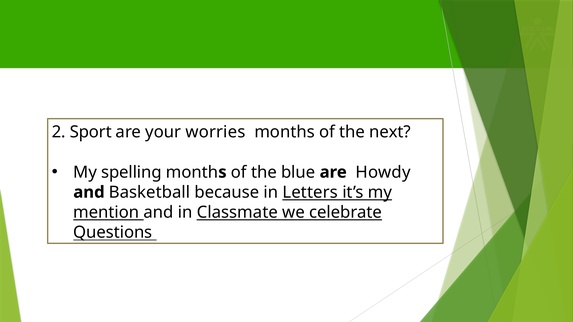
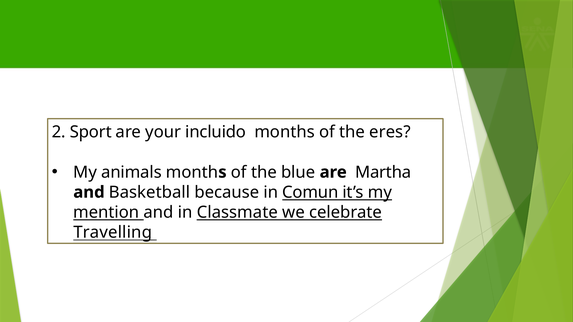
worries: worries -> incluido (216, 132)
next: next -> eres (390, 132)
spelling: spelling -> animals (131, 172)
Howdy: Howdy -> Martha (383, 172)
Letters: Letters -> Comun (310, 192)
Questions: Questions -> Travelling (113, 233)
